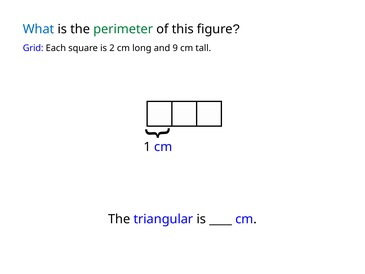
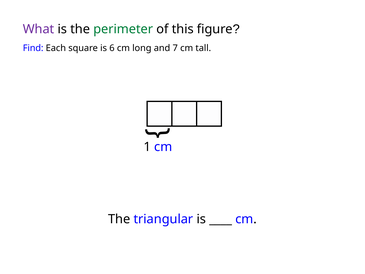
What colour: blue -> purple (39, 29)
Grid: Grid -> Find (33, 48)
2: 2 -> 6 (112, 48)
9: 9 -> 7 (175, 48)
